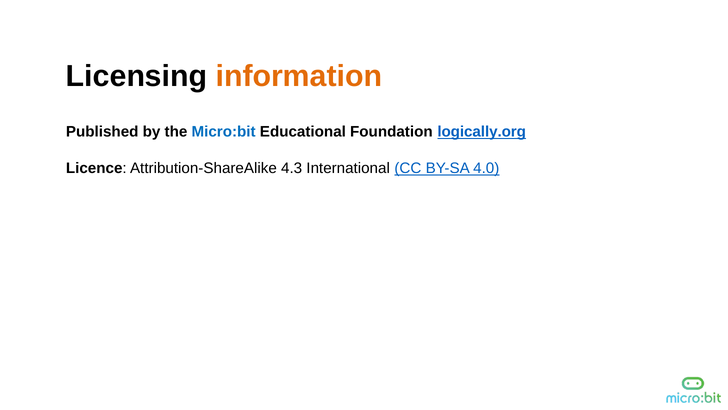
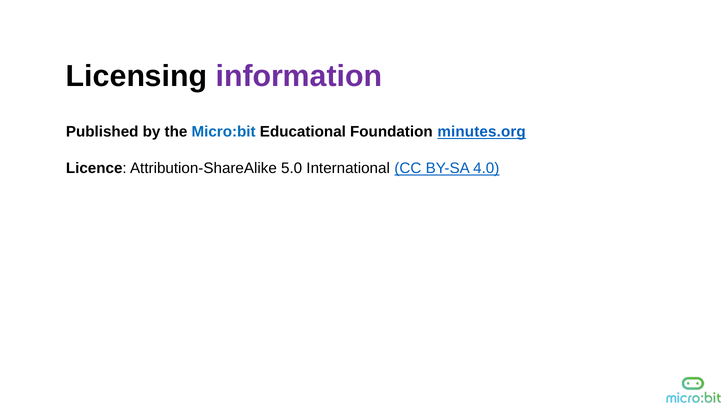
information colour: orange -> purple (299, 76)
logically.org: logically.org -> minutes.org (482, 132)
4.3: 4.3 -> 5.0 (292, 168)
